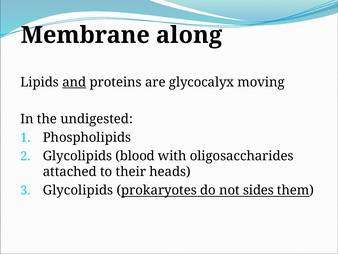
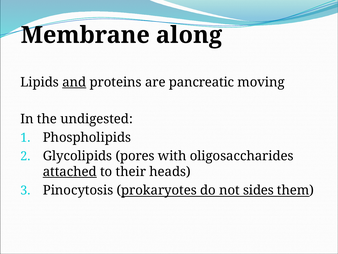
glycocalyx: glycocalyx -> pancreatic (202, 82)
blood: blood -> pores (135, 156)
attached underline: none -> present (70, 171)
Glycolipids: Glycolipids -> Pinocytosis (78, 190)
